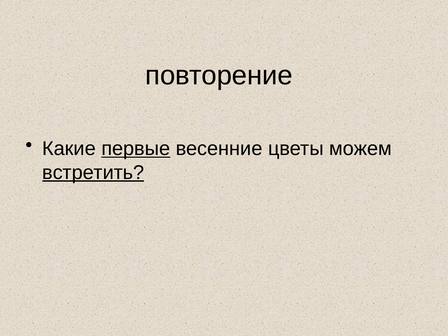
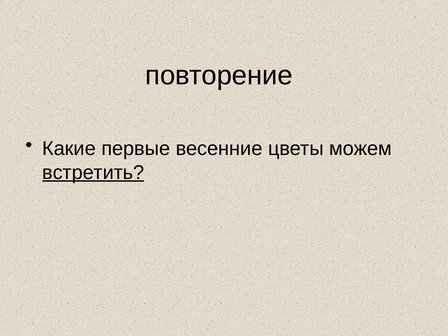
первые underline: present -> none (136, 149)
